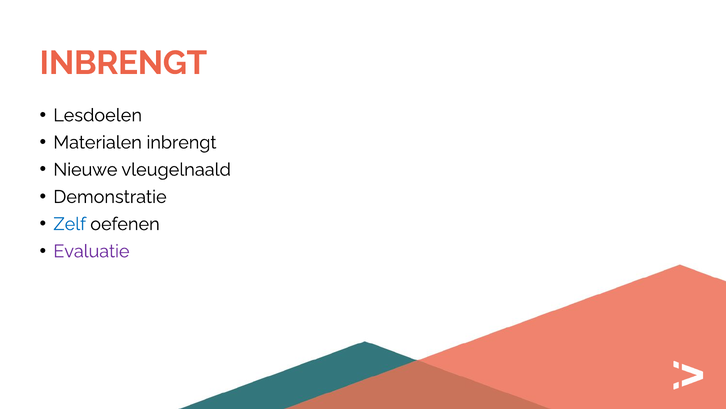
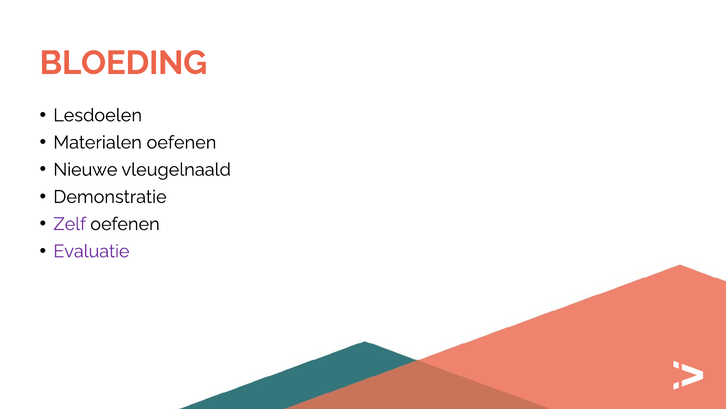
INBRENGT: INBRENGT -> BLOEDING (123, 63)
Materialen inbrengt: inbrengt -> oefenen (181, 142)
Zelf colour: blue -> purple (70, 224)
